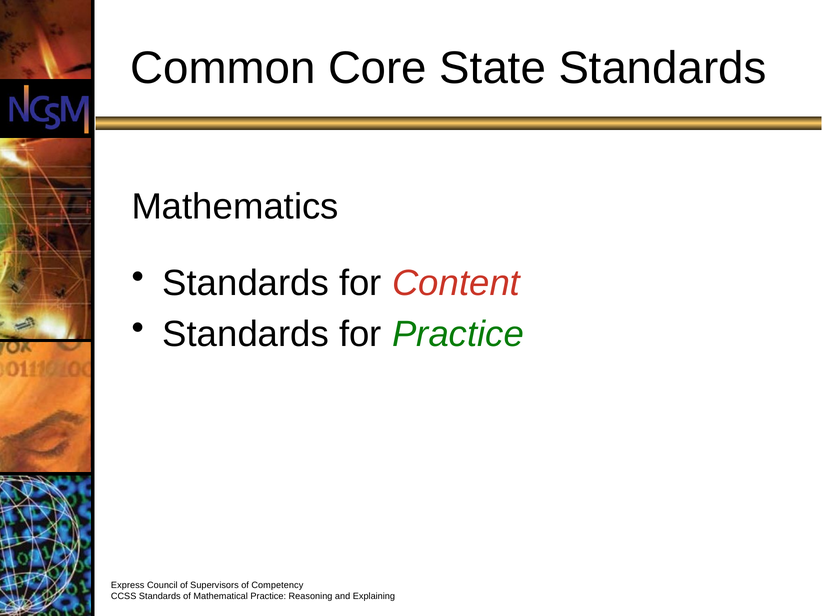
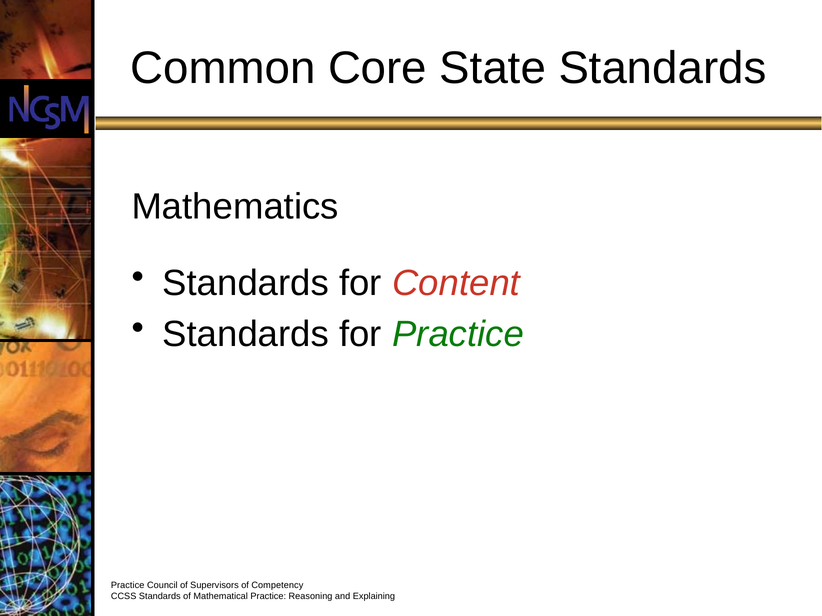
Express: Express -> Practice (128, 586)
